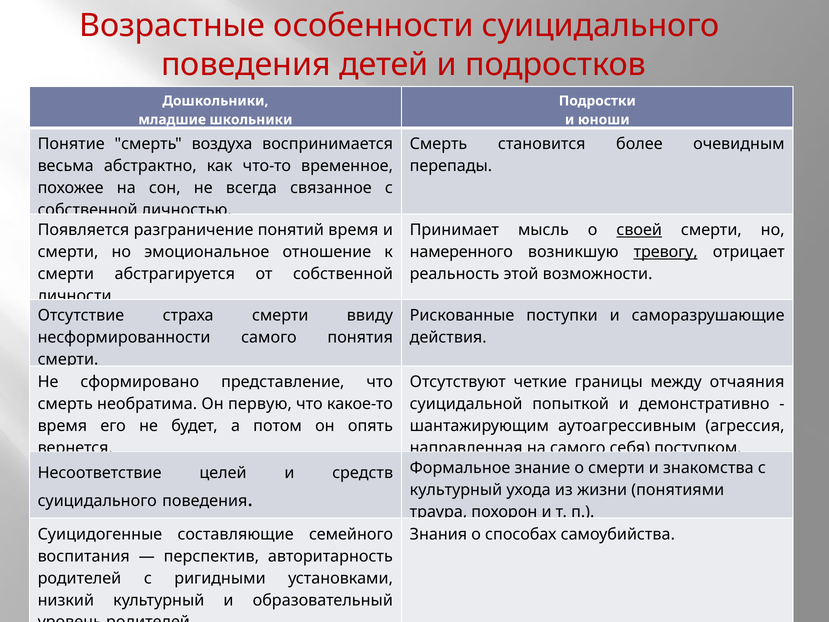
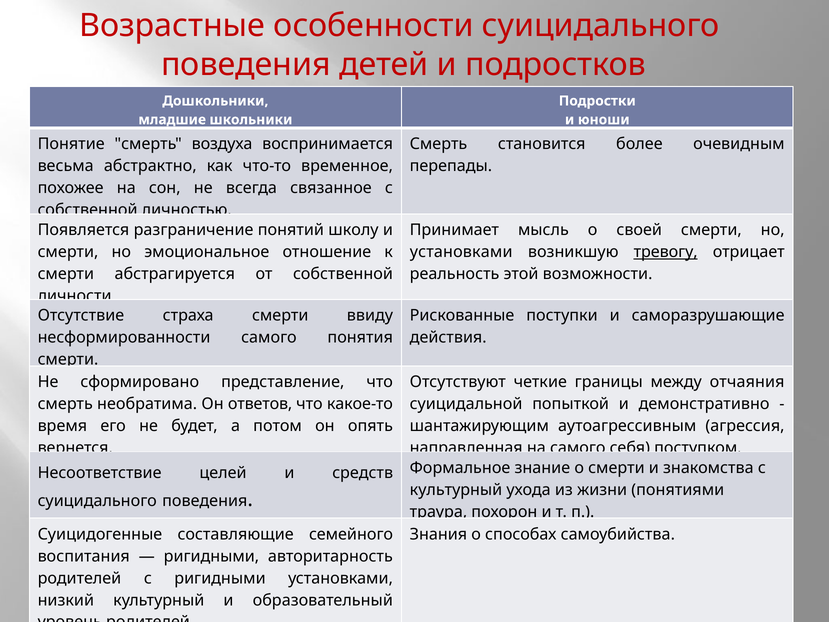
понятий время: время -> школу (353, 230)
своей underline: present -> none (639, 230)
намеренного: намеренного -> установками (461, 252)
первую: первую -> ответов (260, 404)
перспектив: перспектив -> ригидными (211, 556)
